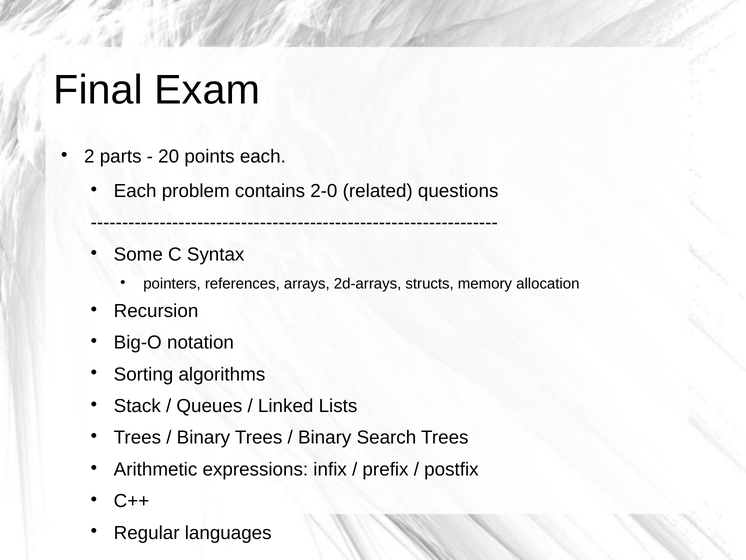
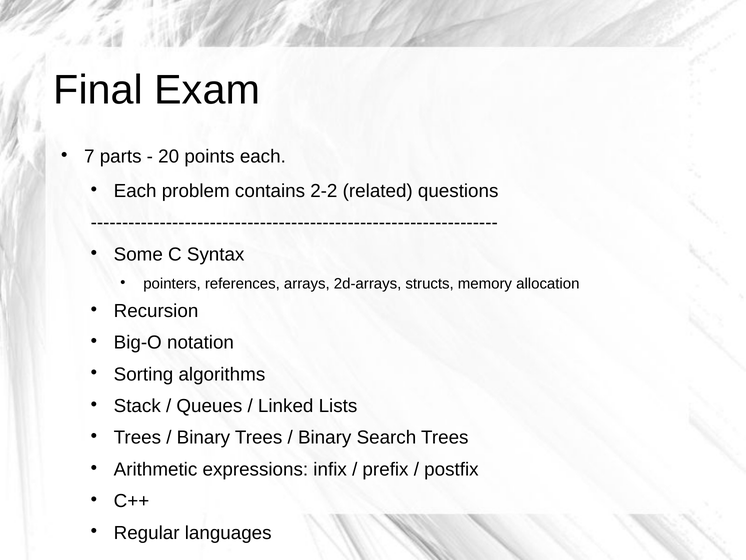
2: 2 -> 7 (89, 156)
2-0: 2-0 -> 2-2 (324, 191)
